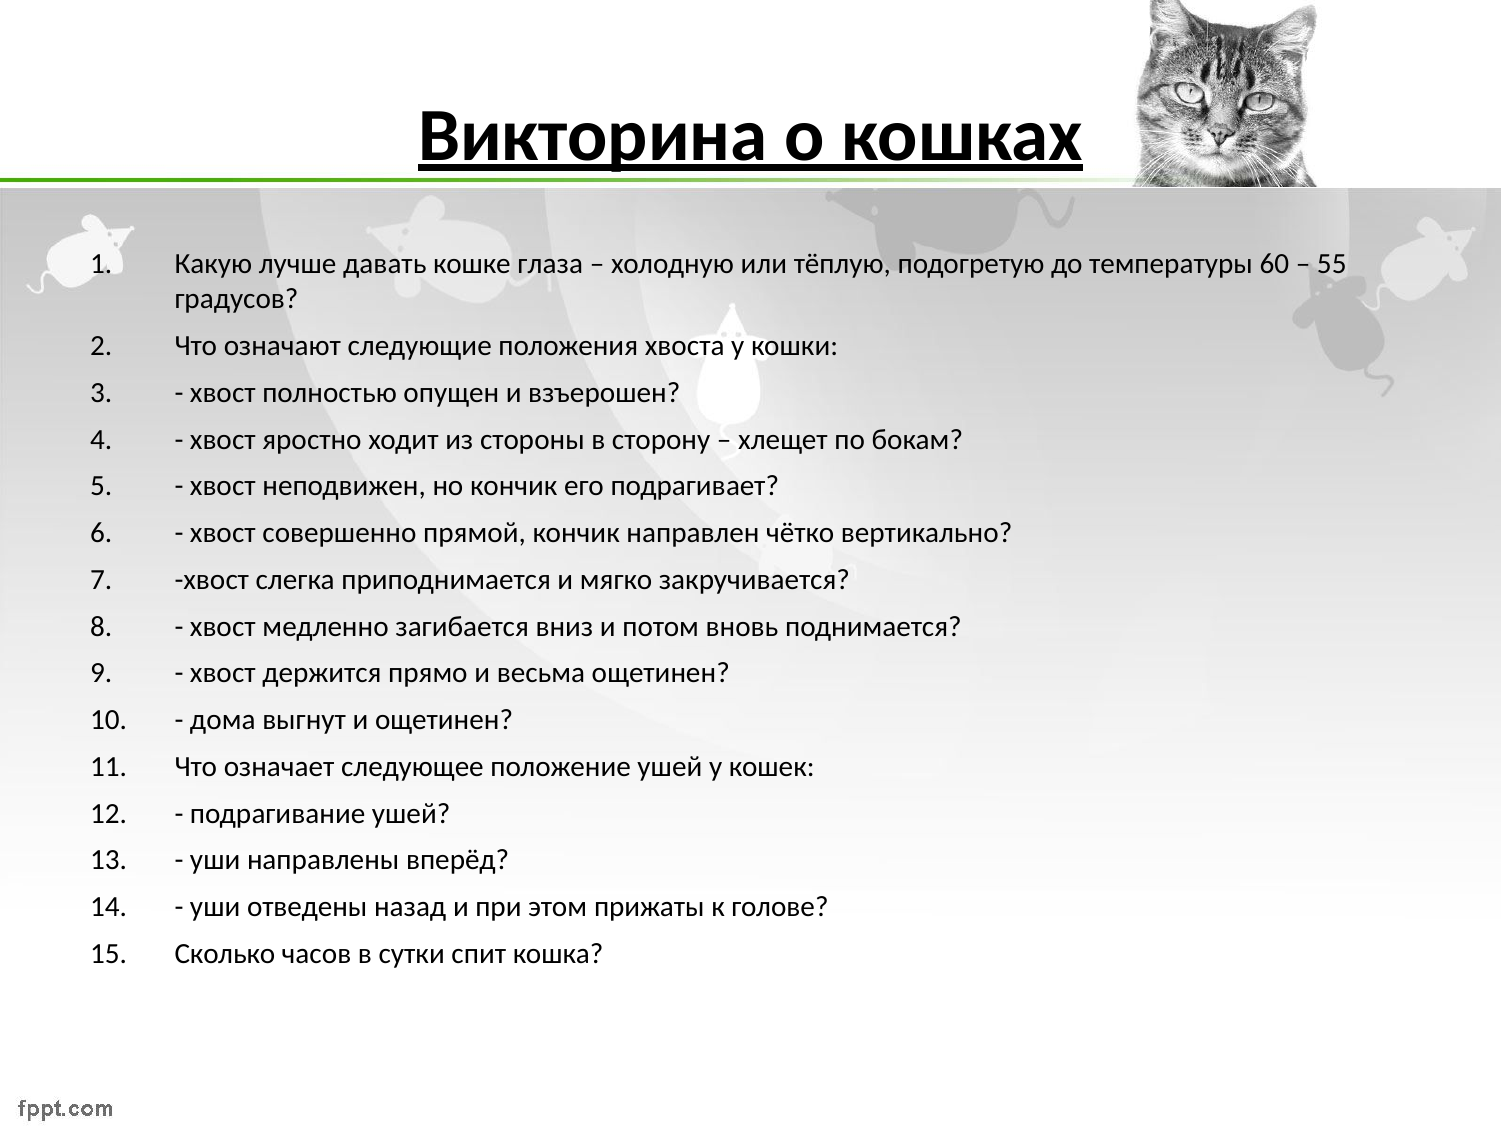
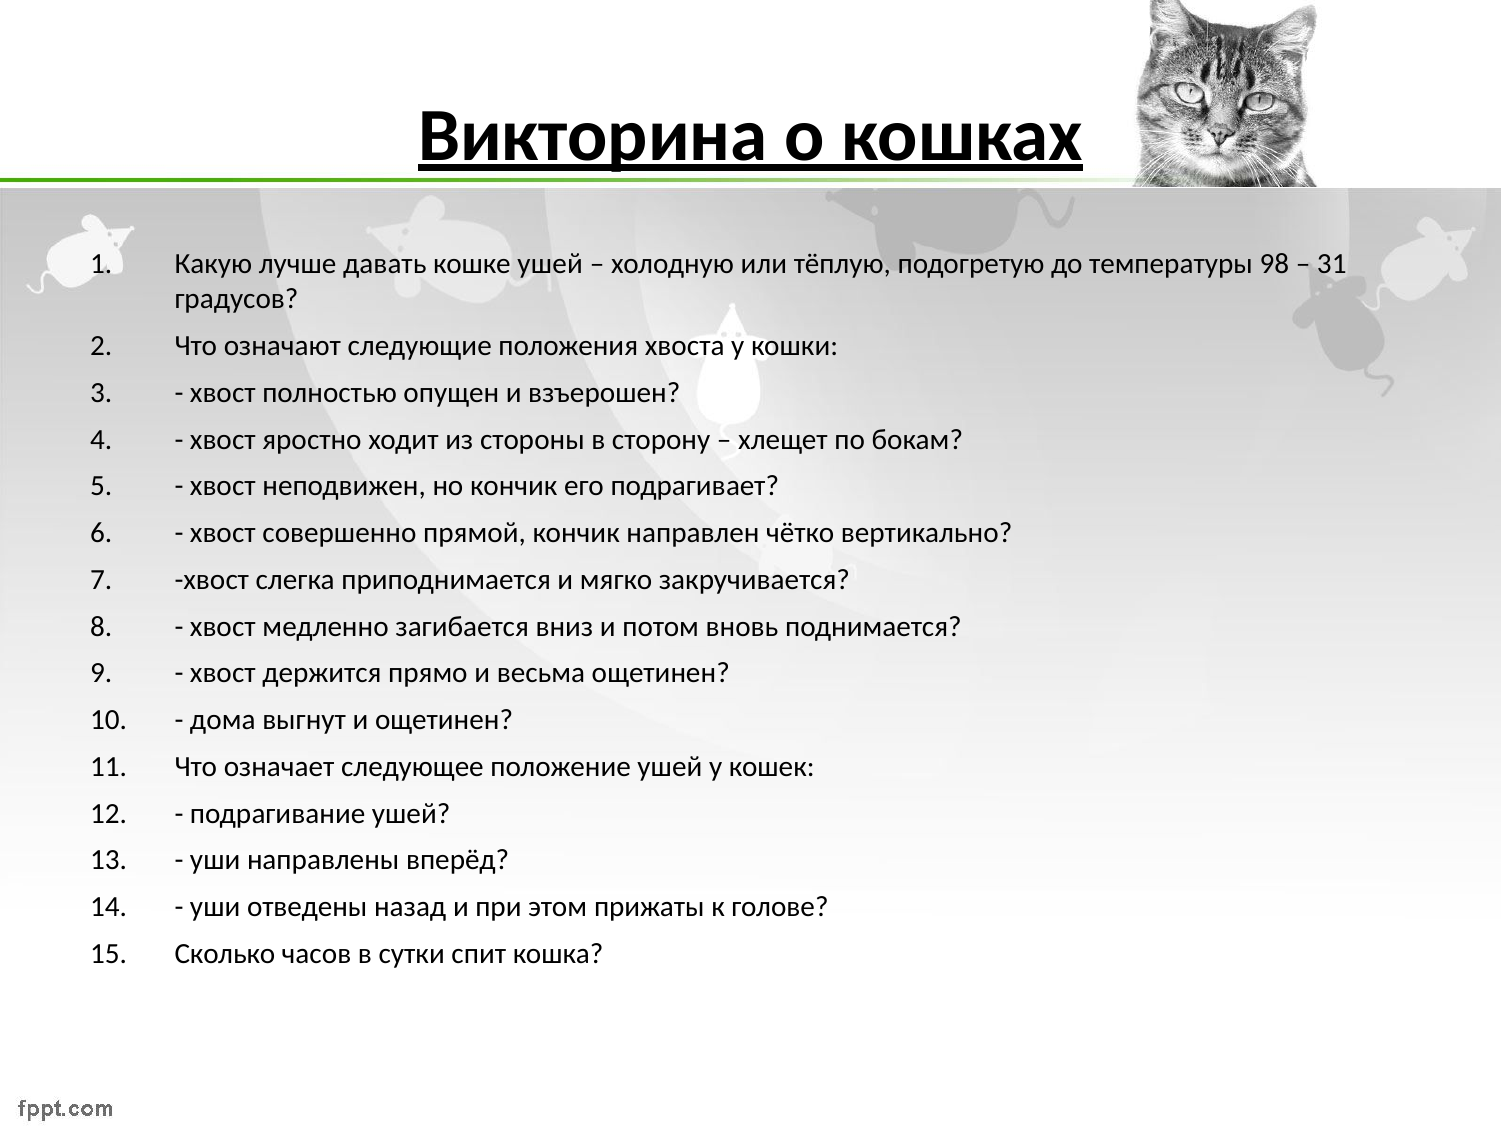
кошке глаза: глаза -> ушей (550, 264)
60: 60 -> 98 (1274, 264)
55: 55 -> 31 (1332, 264)
